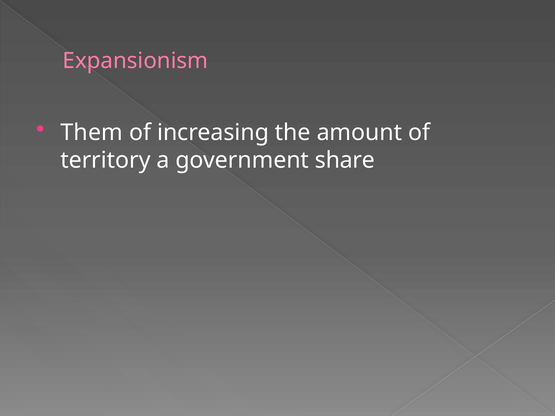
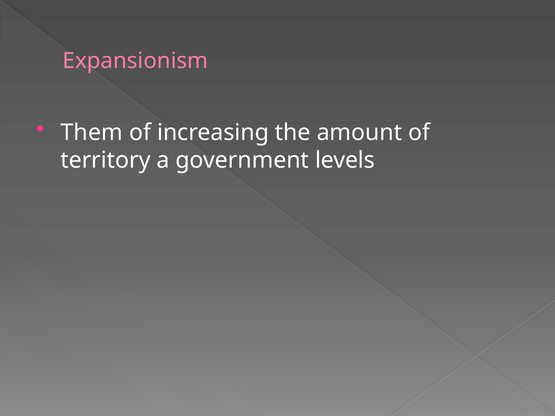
share: share -> levels (345, 160)
